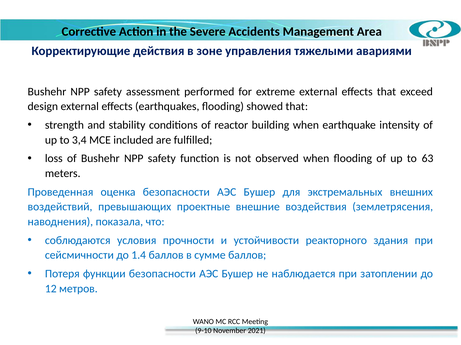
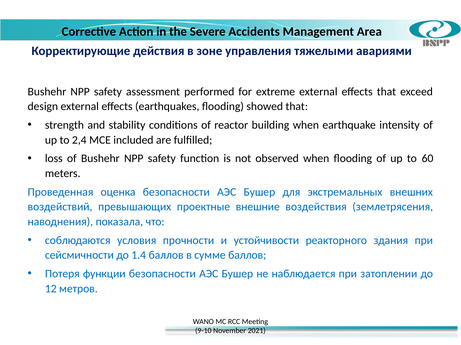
3,4: 3,4 -> 2,4 (79, 140)
63: 63 -> 60 (428, 159)
